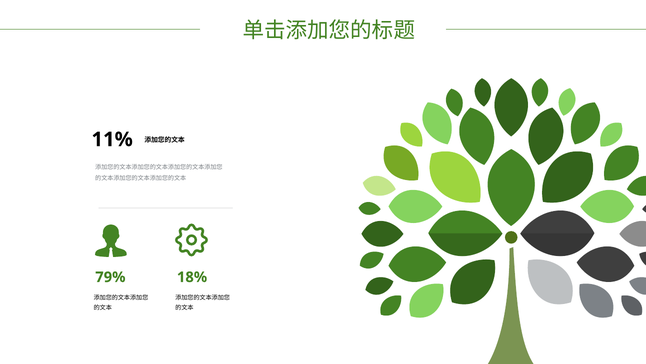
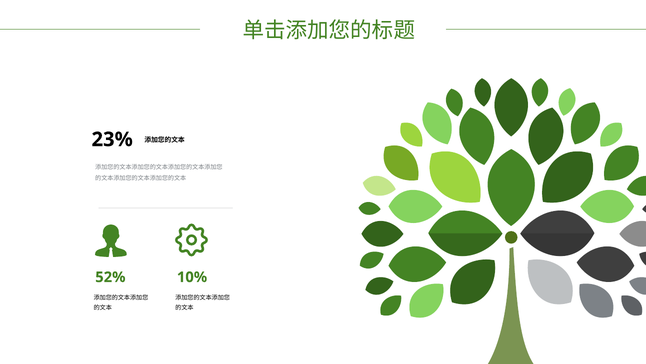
11%: 11% -> 23% (112, 139)
79%: 79% -> 52% (110, 277)
18%: 18% -> 10% (192, 277)
